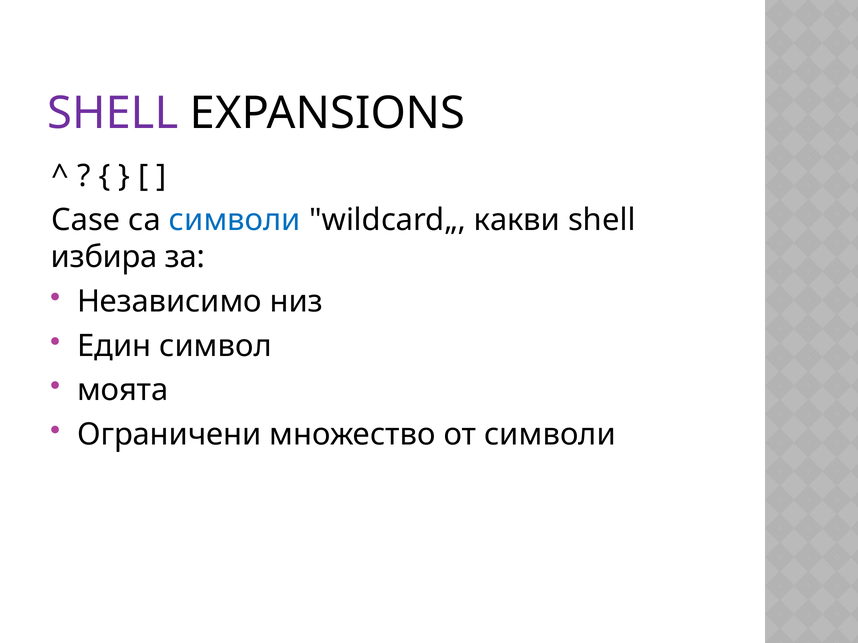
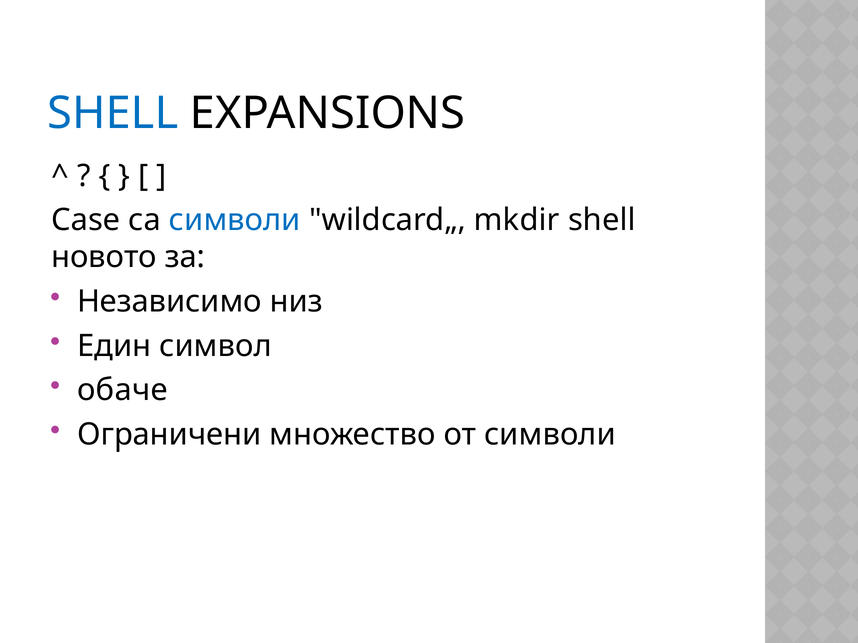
SHELL colour: purple -> blue (113, 113)
какви: какви -> mkdir (517, 220)
избира: избира -> новото (104, 257)
моята: моята -> обаче (123, 390)
